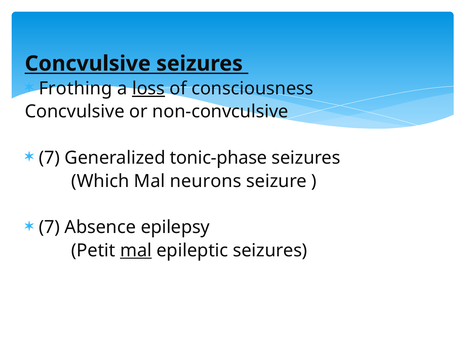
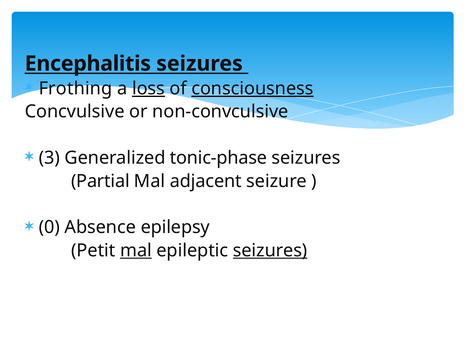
Concvulsive: Concvulsive -> Encephalitis (88, 64)
consciousness underline: none -> present (252, 88)
7: 7 -> 3 (49, 158)
Which: Which -> Partial (100, 181)
neurons: neurons -> adjacent (206, 181)
7: 7 -> 0 (49, 227)
seizures underline: none -> present (270, 250)
